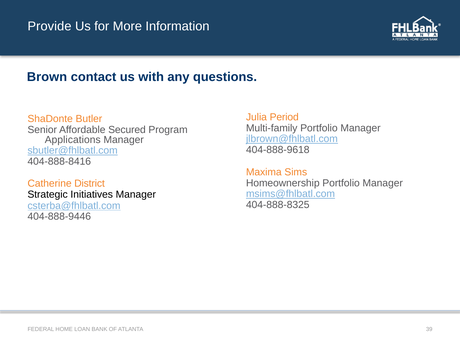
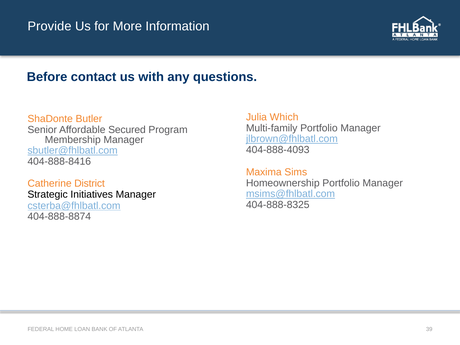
Brown: Brown -> Before (47, 77)
Period: Period -> Which (284, 117)
Applications: Applications -> Membership (73, 140)
404-888-9618: 404-888-9618 -> 404-888-4093 (278, 150)
404-888-9446: 404-888-9446 -> 404-888-8874 (59, 216)
